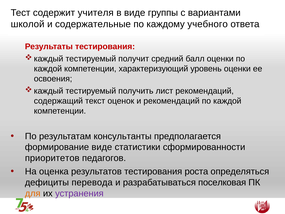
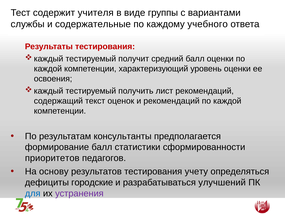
школой: школой -> службы (28, 24)
формирование виде: виде -> балл (102, 147)
оценка: оценка -> основу (54, 171)
роста: роста -> учету (196, 171)
перевода: перевода -> городские (92, 182)
поселковая: поселковая -> улучшений (222, 182)
для colour: orange -> blue (33, 193)
